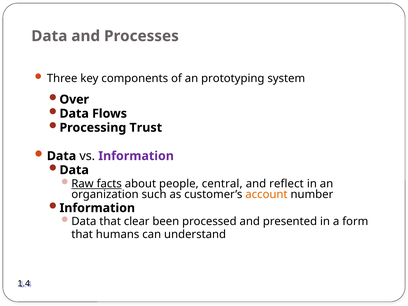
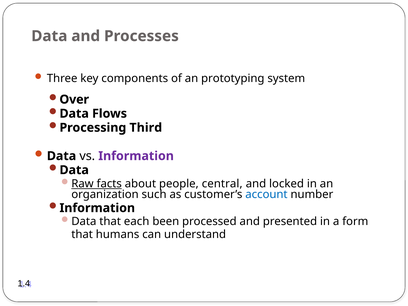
Trust: Trust -> Third (146, 128)
reflect: reflect -> locked (287, 184)
account colour: orange -> blue (266, 195)
clear: clear -> each (137, 222)
